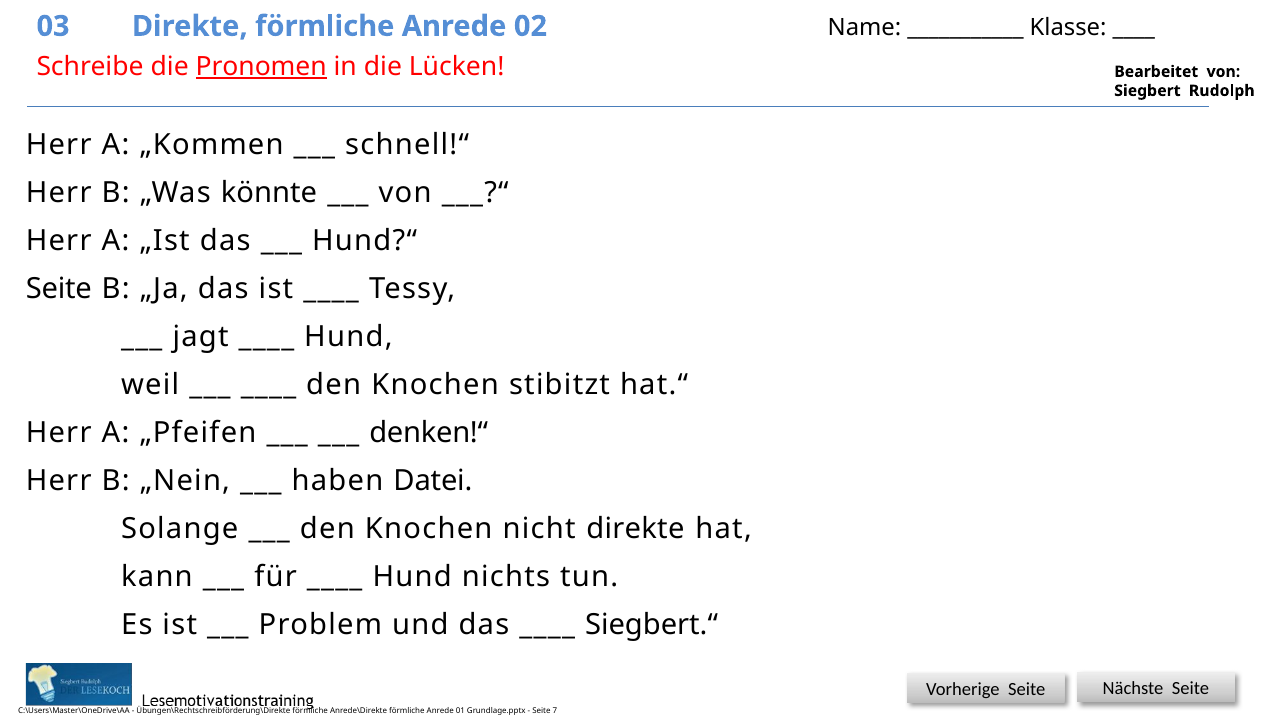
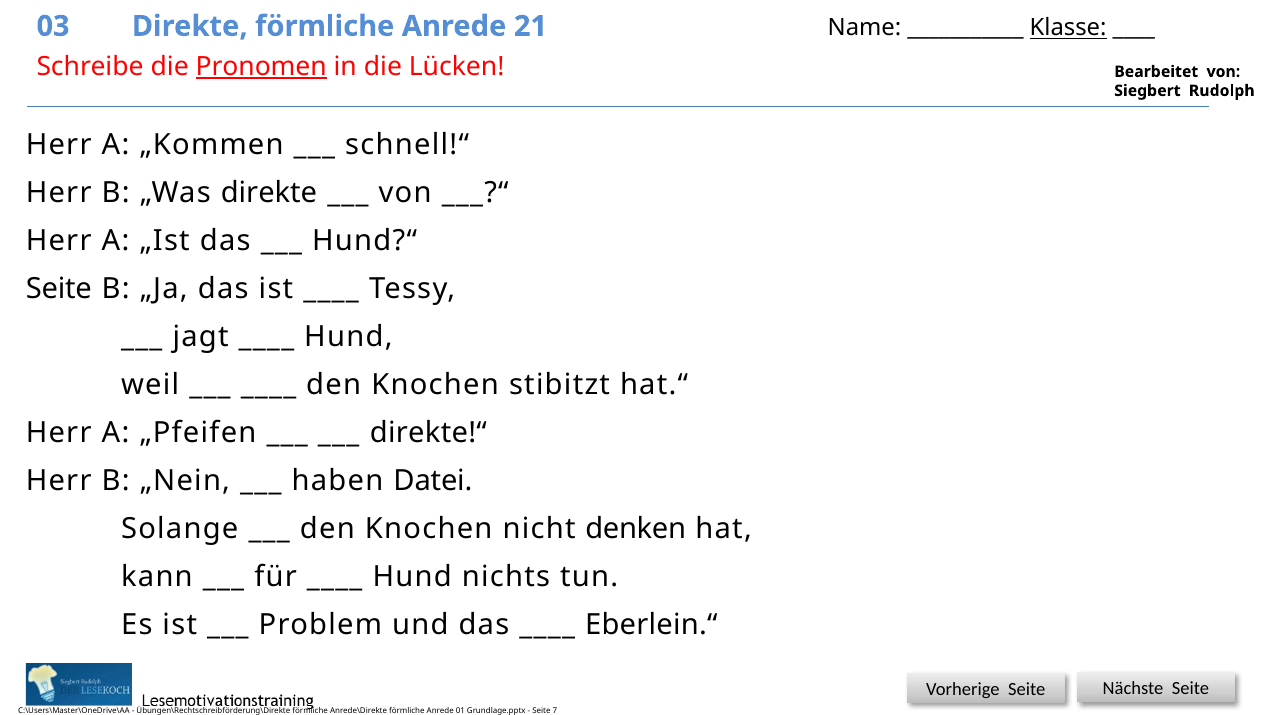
02: 02 -> 21 (531, 26)
Klasse underline: none -> present (1068, 28)
„Was könnte: könnte -> direkte (269, 193)
denken!“: denken!“ -> direkte!“ (428, 433)
nicht direkte: direkte -> denken (636, 529)
Siegbert.“: Siegbert.“ -> Eberlein.“ (651, 625)
